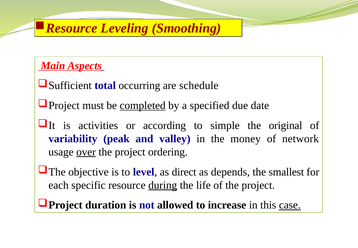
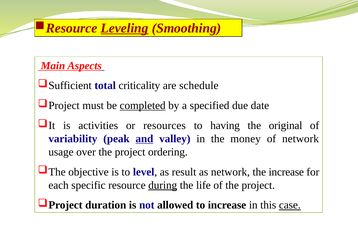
Leveling underline: none -> present (125, 28)
occurring: occurring -> criticality (139, 86)
according: according -> resources (164, 125)
simple: simple -> having (225, 125)
and underline: none -> present (144, 139)
over underline: present -> none (86, 152)
direct: direct -> result (184, 172)
as depends: depends -> network (230, 172)
the smallest: smallest -> increase (286, 172)
